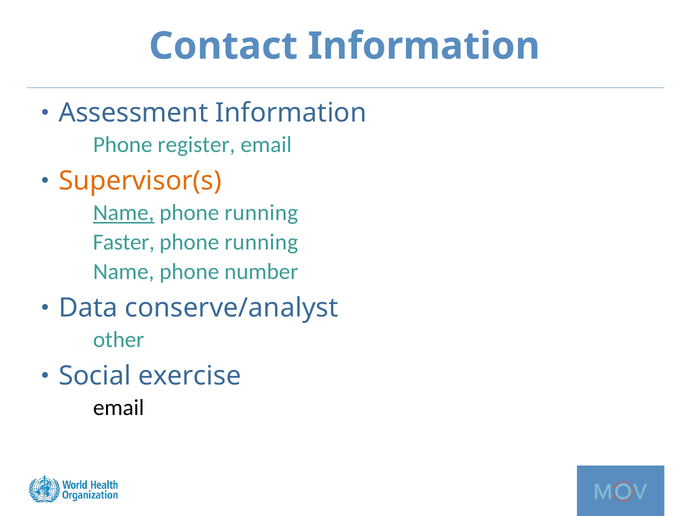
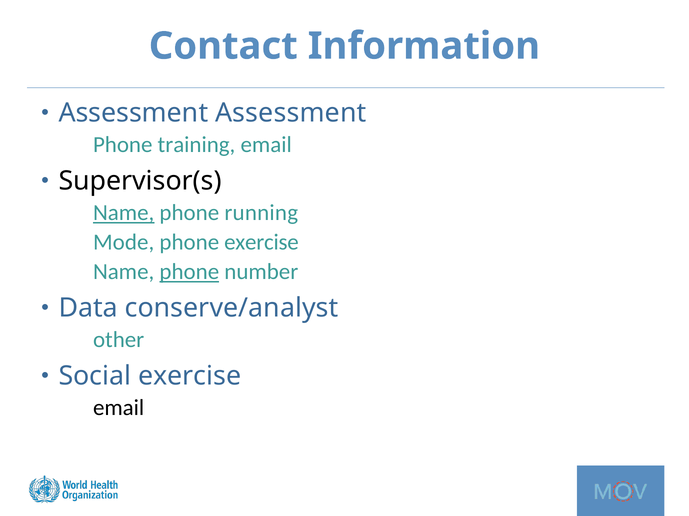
Assessment Information: Information -> Assessment (291, 113)
register: register -> training (196, 145)
Supervisor(s colour: orange -> black (140, 181)
Faster: Faster -> Mode (124, 243)
running: running -> exercise (261, 243)
phone underline: none -> present (189, 272)
